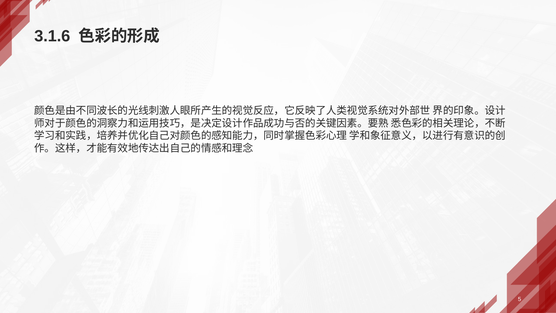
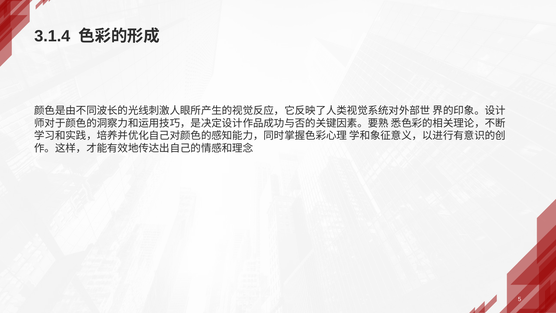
3.1.6: 3.1.6 -> 3.1.4 (52, 36)
